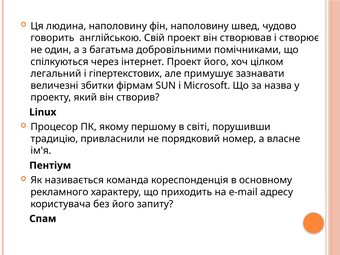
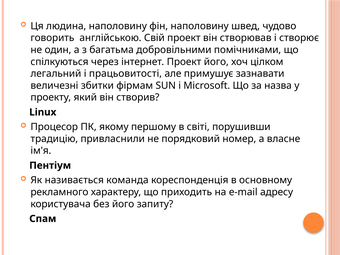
гіпертекстових: гіпертекстових -> працьовитості (125, 74)
